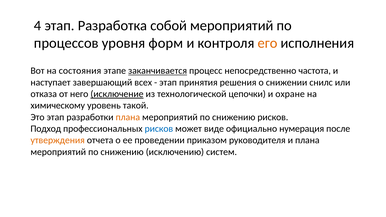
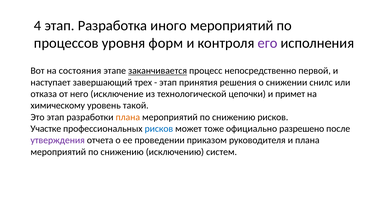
собой: собой -> иного (169, 26)
его colour: orange -> purple (268, 43)
частота: частота -> первой (315, 71)
всех: всех -> трех (143, 82)
исключение underline: present -> none (117, 94)
охране: охране -> примет (290, 94)
Подход: Подход -> Участке (46, 129)
виде: виде -> тоже (214, 129)
нумерация: нумерация -> разрешено (302, 129)
утверждения colour: orange -> purple (58, 140)
